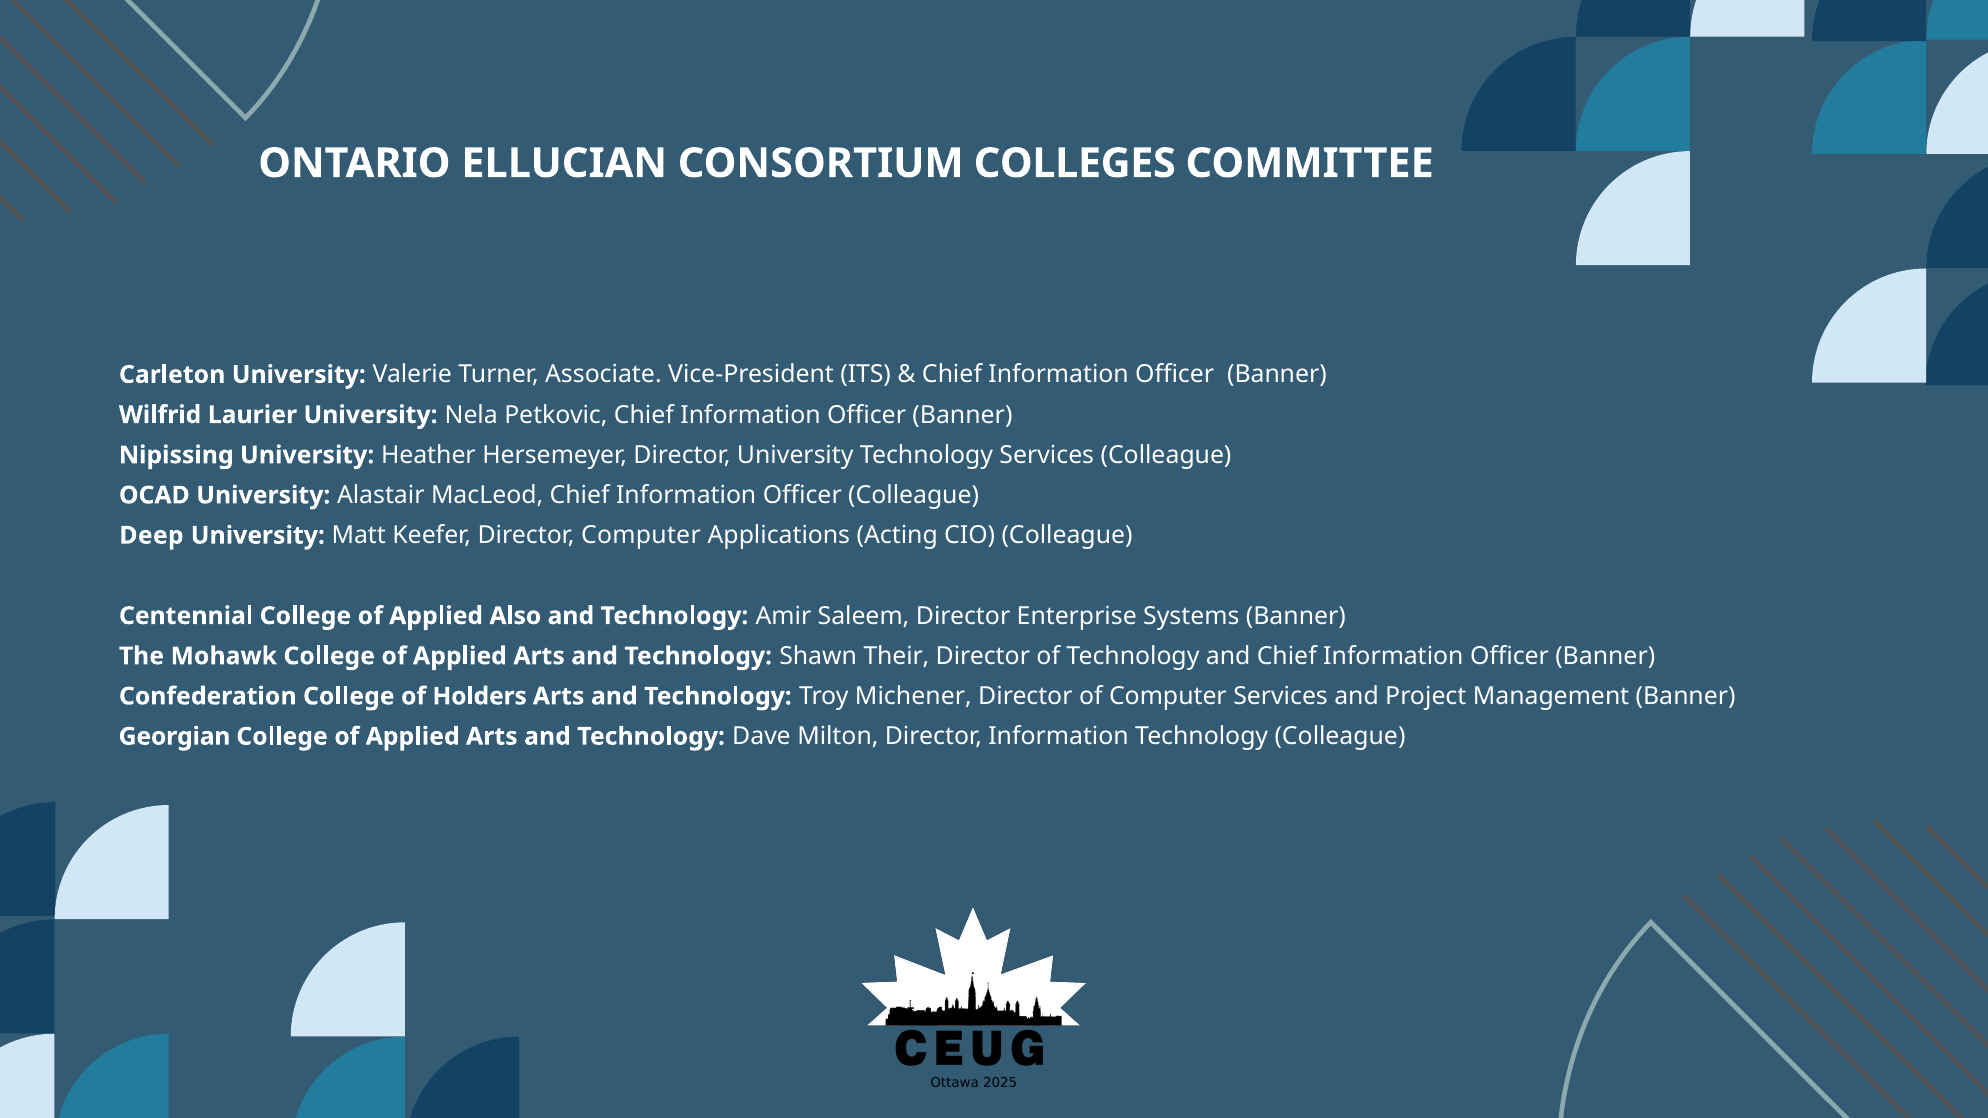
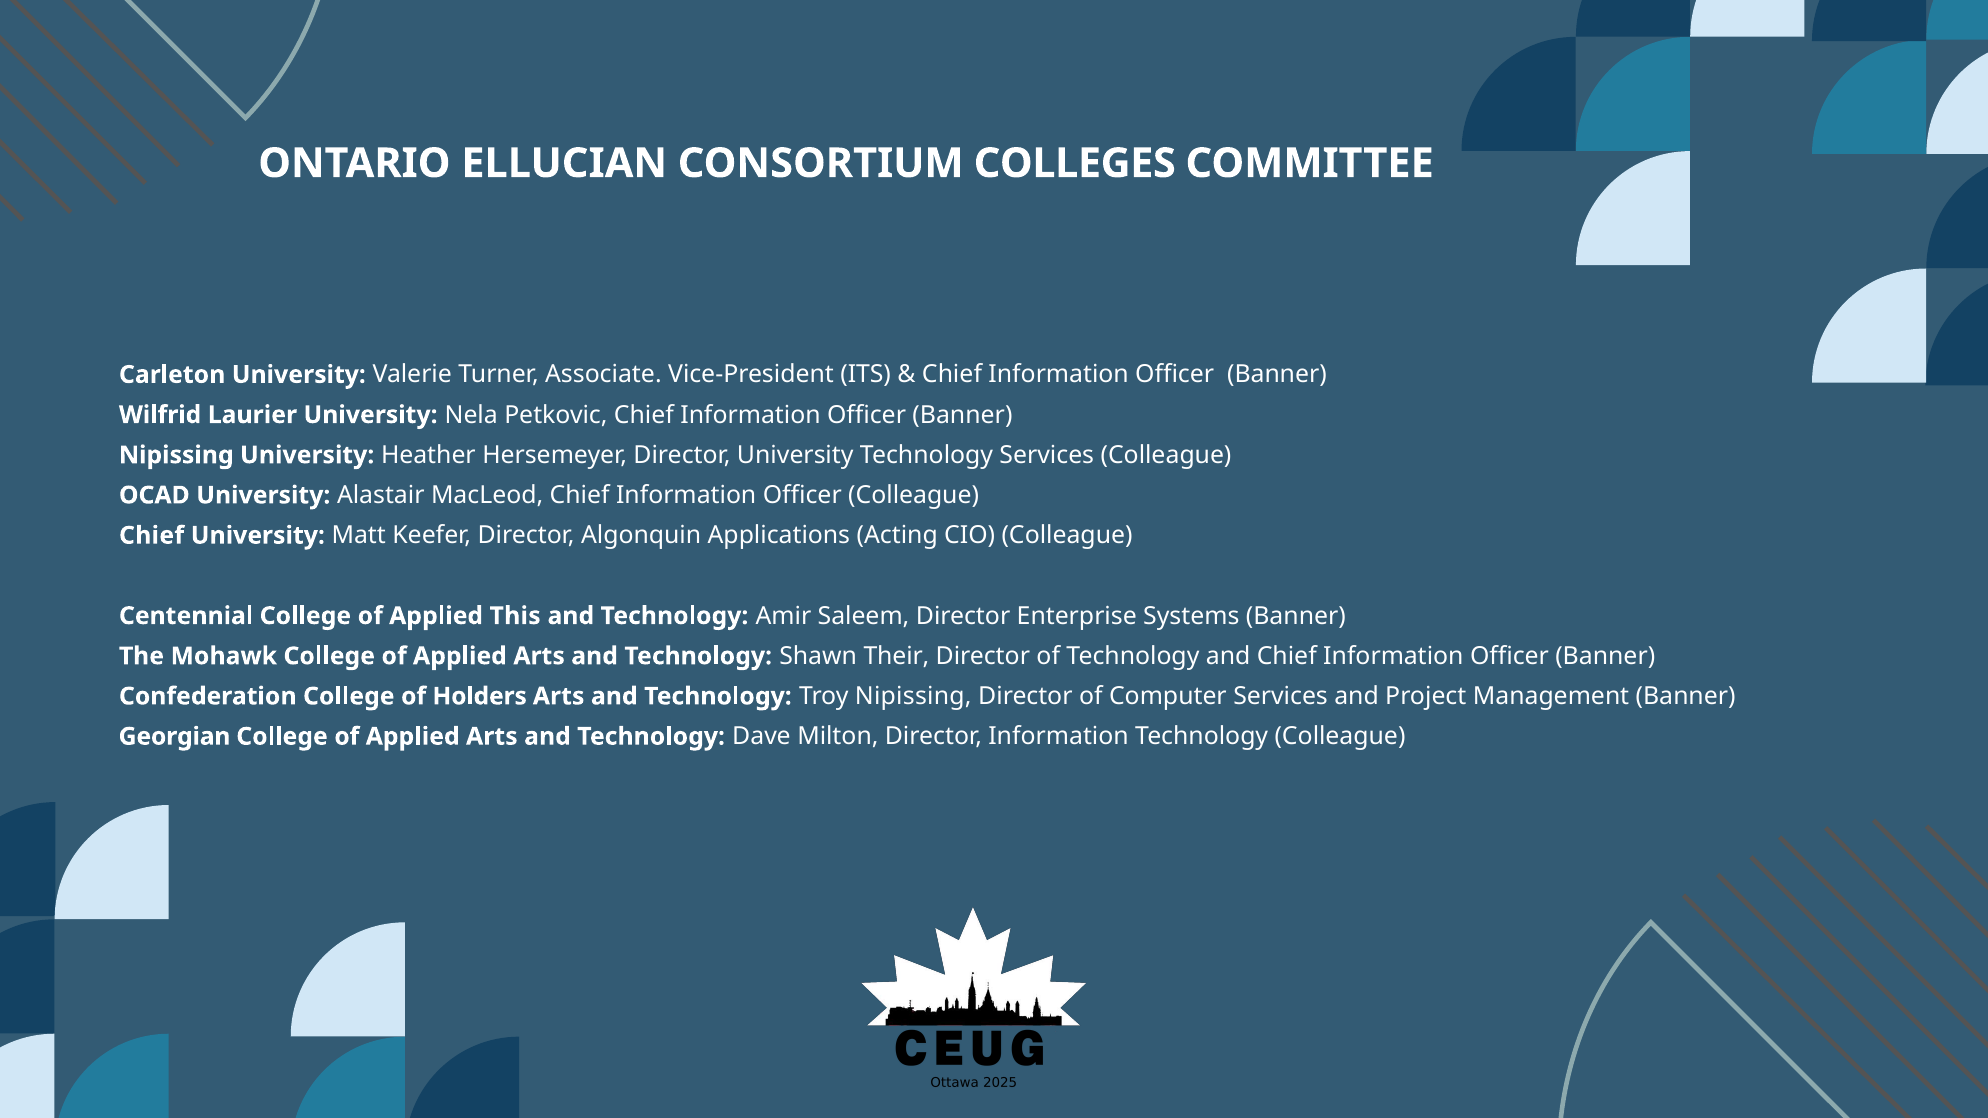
Deep: Deep -> Chief (151, 536)
Director Computer: Computer -> Algonquin (641, 536)
Also: Also -> This (515, 616)
Troy Michener: Michener -> Nipissing (913, 696)
